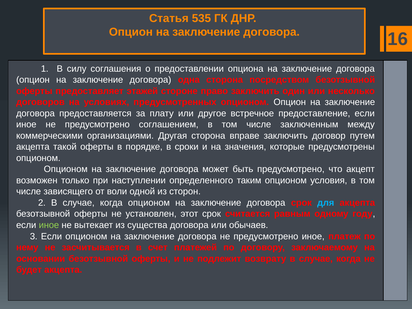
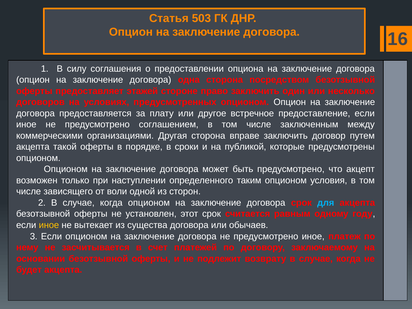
535: 535 -> 503 (201, 18)
значения: значения -> публикой (245, 147)
иное colour: light green -> yellow (49, 225)
